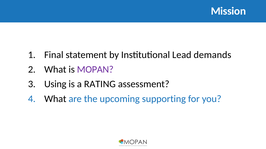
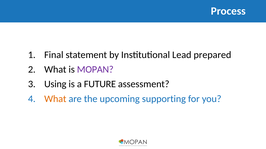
Mission: Mission -> Process (228, 11)
demands: demands -> prepared (212, 55)
RATING: RATING -> FUTURE (100, 84)
What colour: black -> orange (55, 99)
